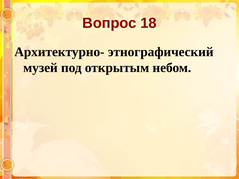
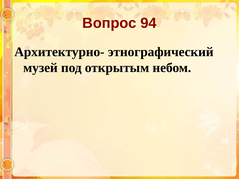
18: 18 -> 94 (148, 23)
